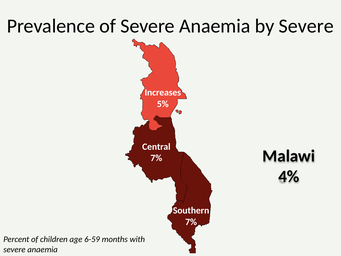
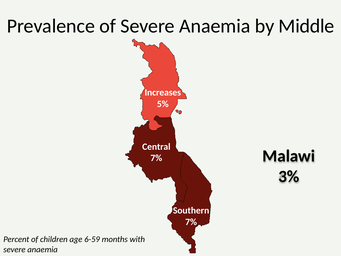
by Severe: Severe -> Middle (306, 26)
4%: 4% -> 3% (289, 176)
